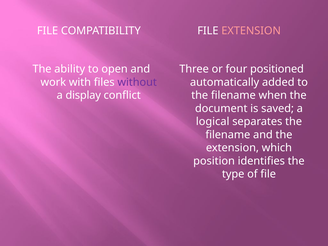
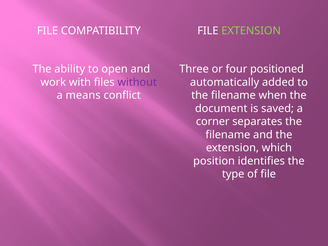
EXTENSION colour: pink -> light green (251, 31)
display: display -> means (83, 95)
logical: logical -> corner (213, 122)
